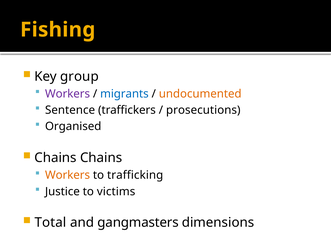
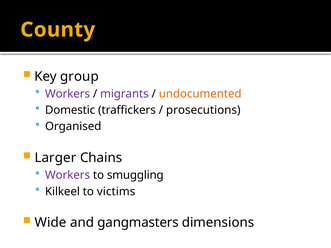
Fishing: Fishing -> County (58, 30)
migrants colour: blue -> purple (124, 94)
Sentence: Sentence -> Domestic (70, 110)
Chains: Chains -> Larger (55, 158)
Workers colour: orange -> purple (68, 175)
trafficking: trafficking -> smuggling (135, 175)
Justice: Justice -> Kilkeel (62, 192)
Total: Total -> Wide (51, 223)
